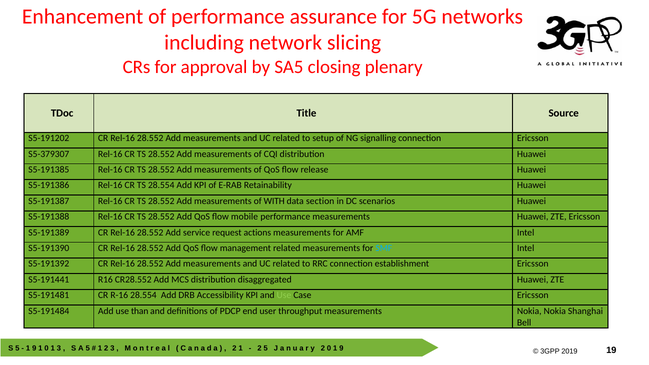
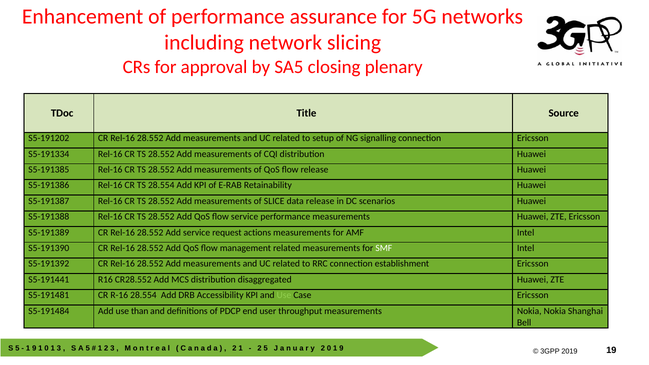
S5-379307: S5-379307 -> S5-191334 (49, 154)
WITH: WITH -> SLICE (274, 201)
data section: section -> release (320, 201)
flow mobile: mobile -> service (245, 217)
SMF colour: light blue -> white (384, 248)
